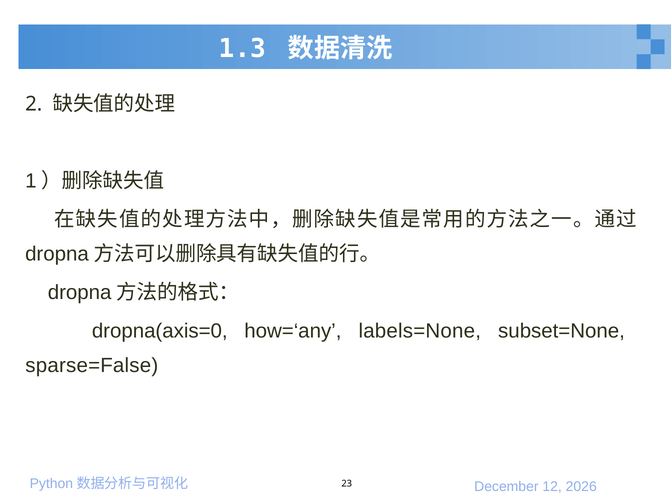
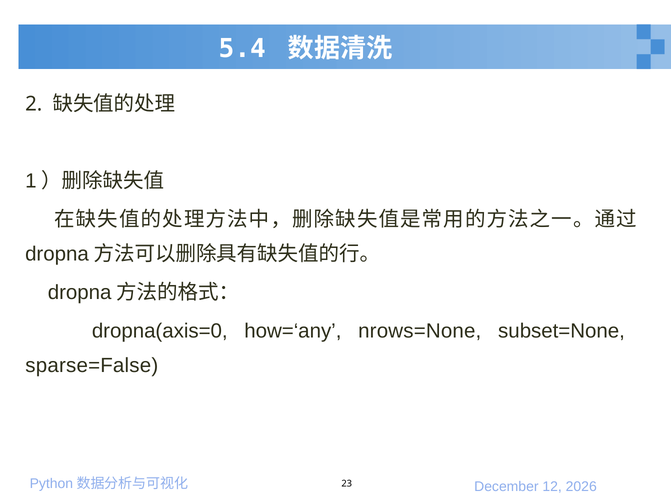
1.3: 1.3 -> 5.4 (242, 49)
labels=None: labels=None -> nrows=None (420, 331)
